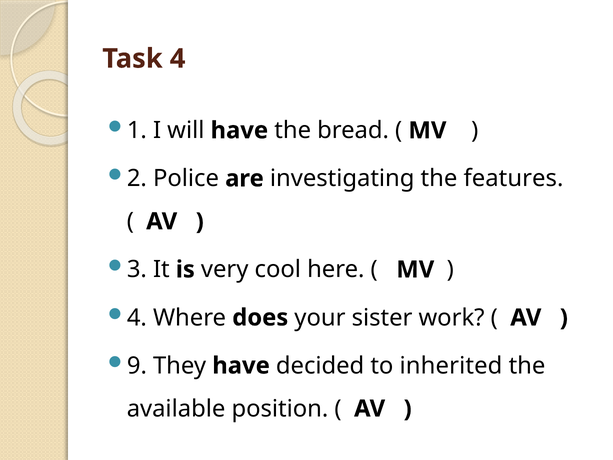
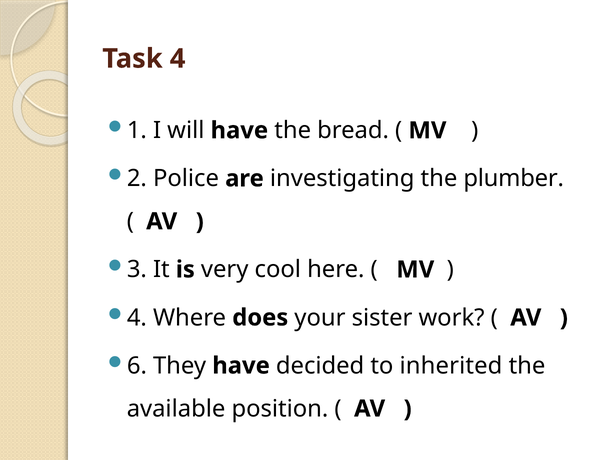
features: features -> plumber (514, 178)
9: 9 -> 6 (137, 366)
